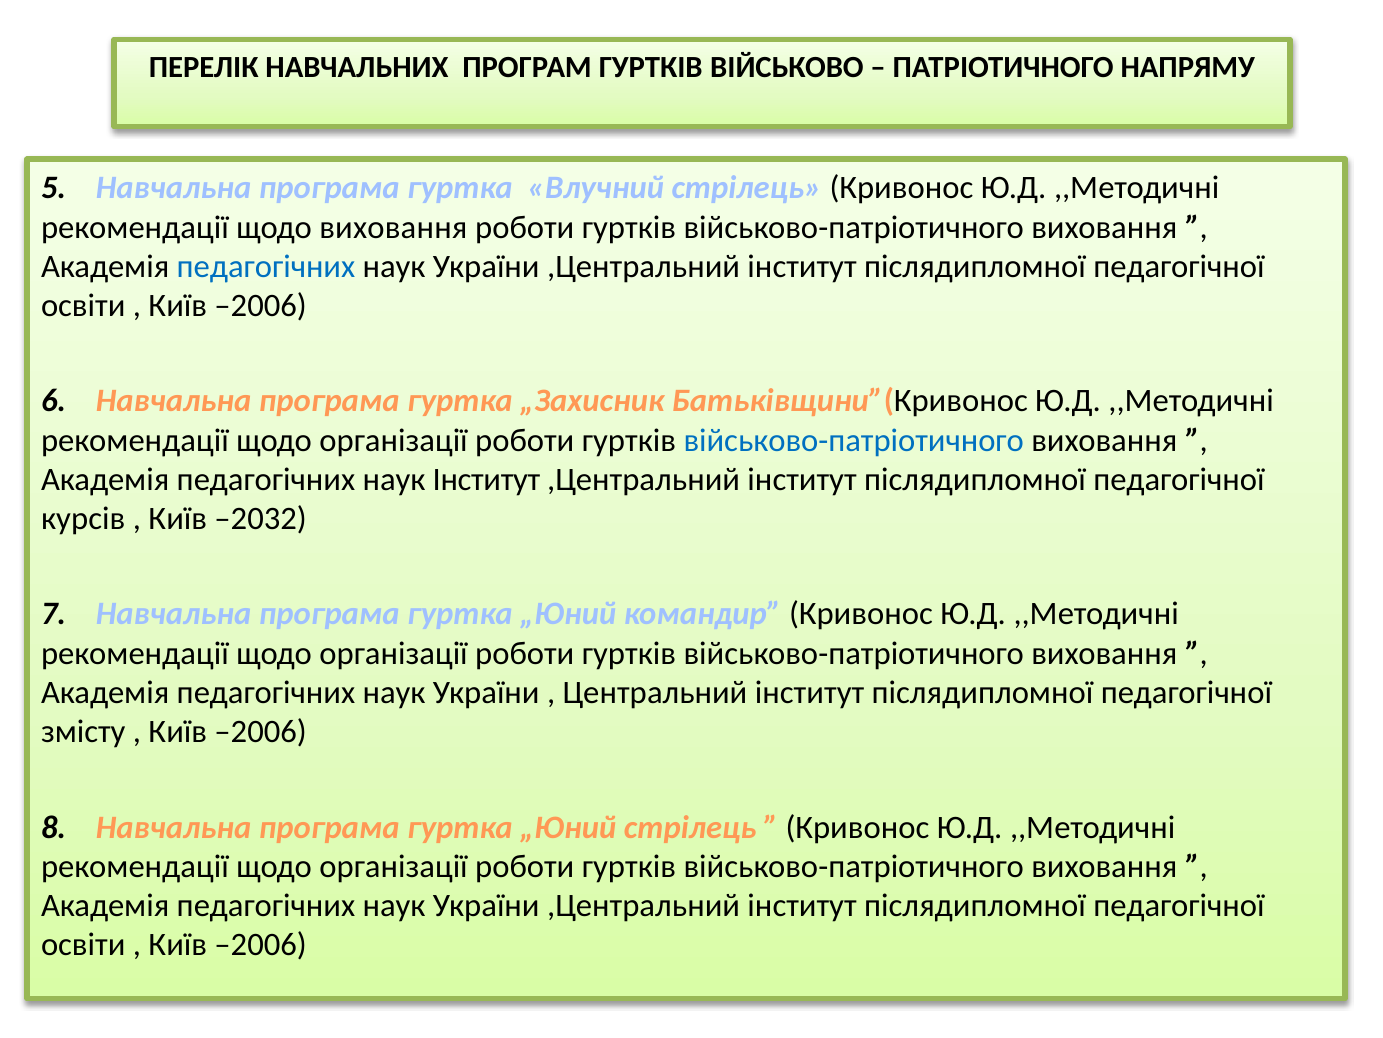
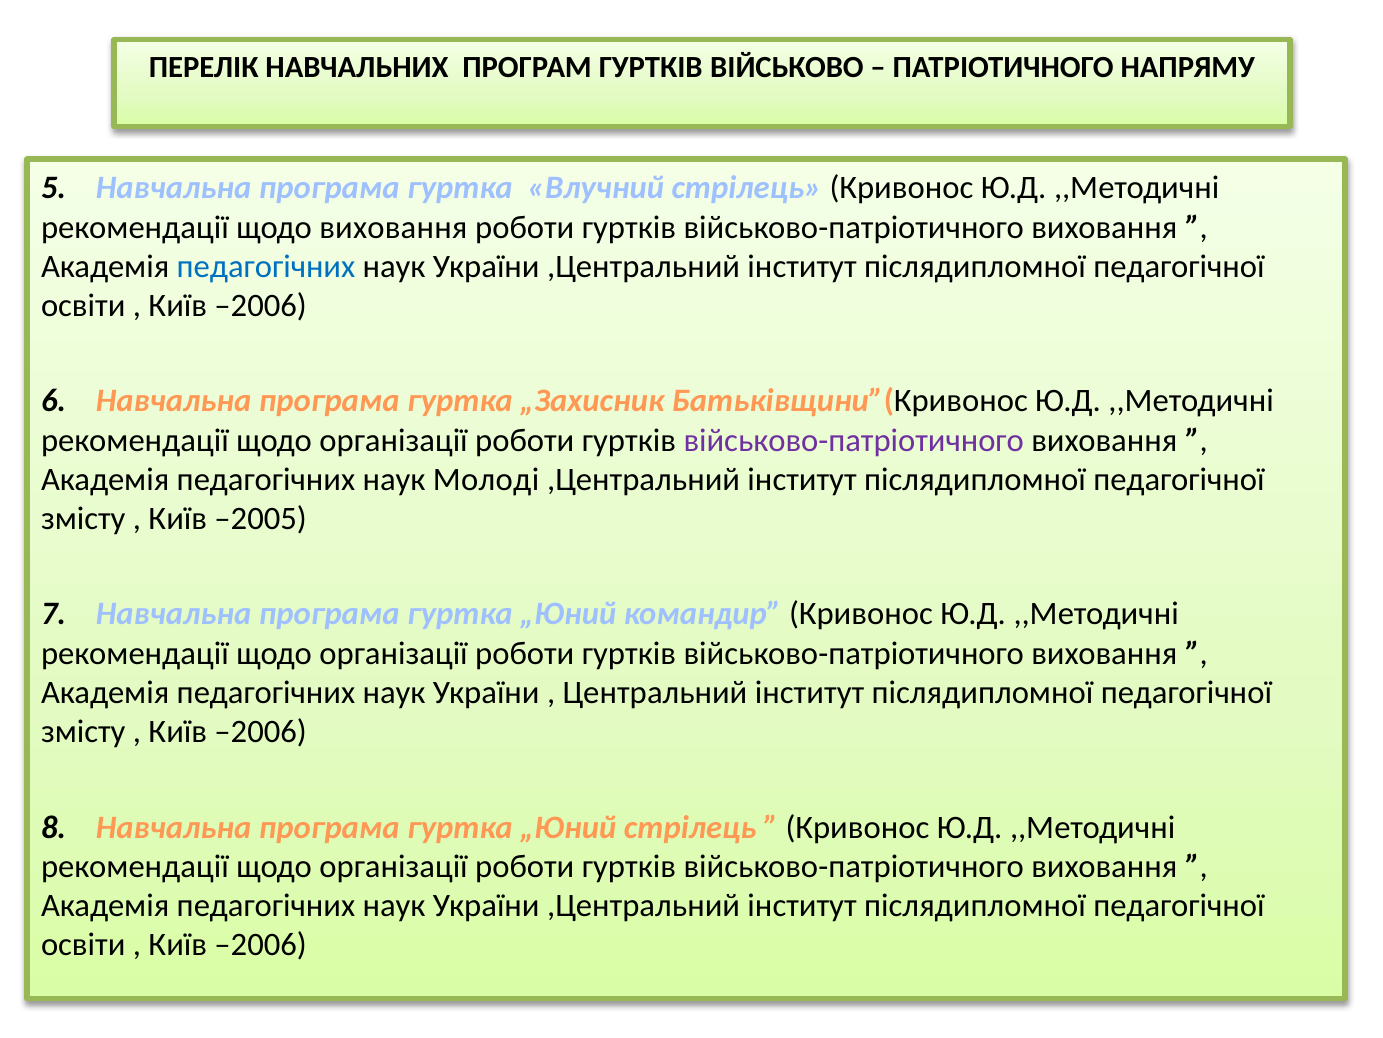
військово-патріотичного colour: blue -> purple (854, 440)
наук Інститут: Інститут -> Молоді (486, 479)
курсів: курсів -> змісту (83, 518)
–2032: –2032 -> –2005 (261, 518)
